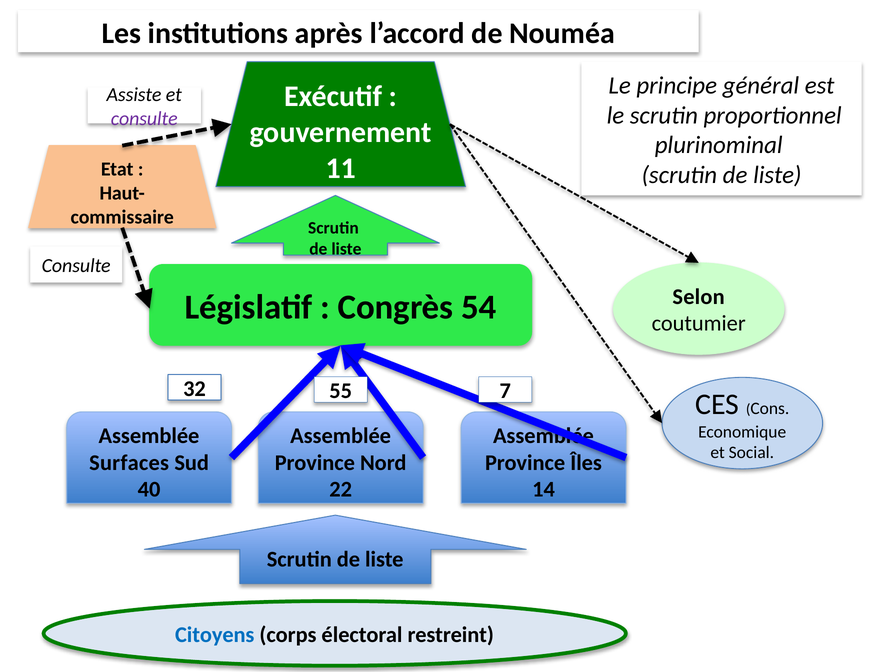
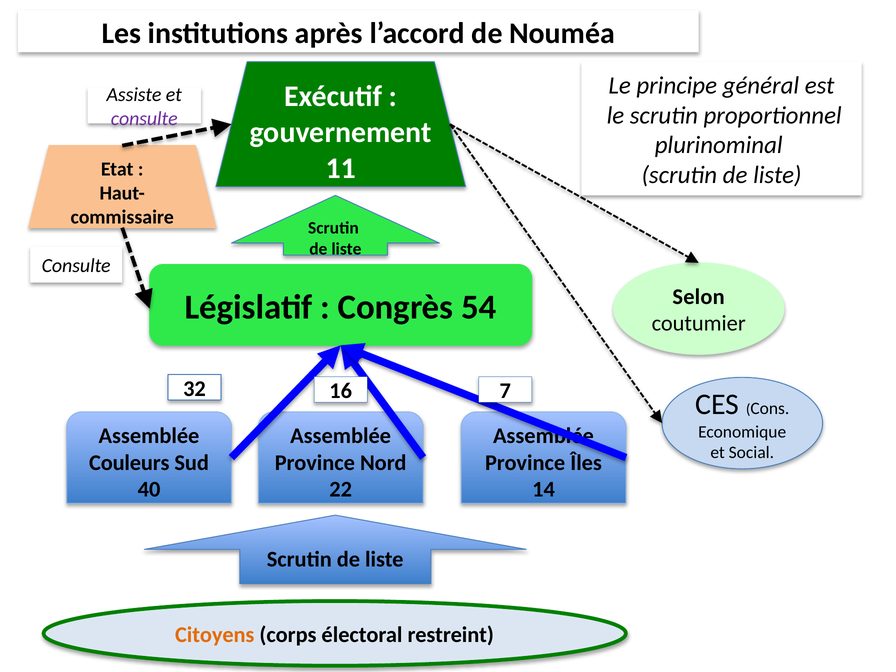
55: 55 -> 16 (341, 391)
Surfaces: Surfaces -> Couleurs (129, 463)
Citoyens colour: blue -> orange (215, 635)
